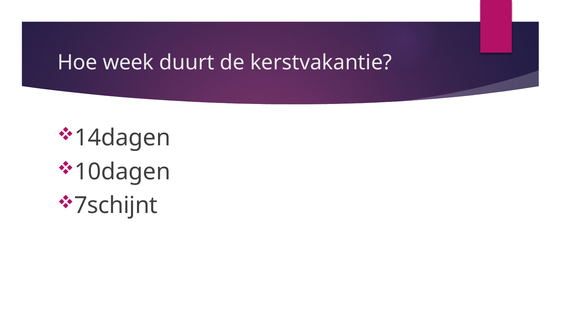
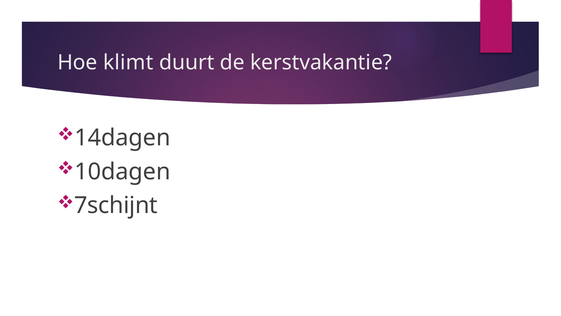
week: week -> klimt (128, 63)
